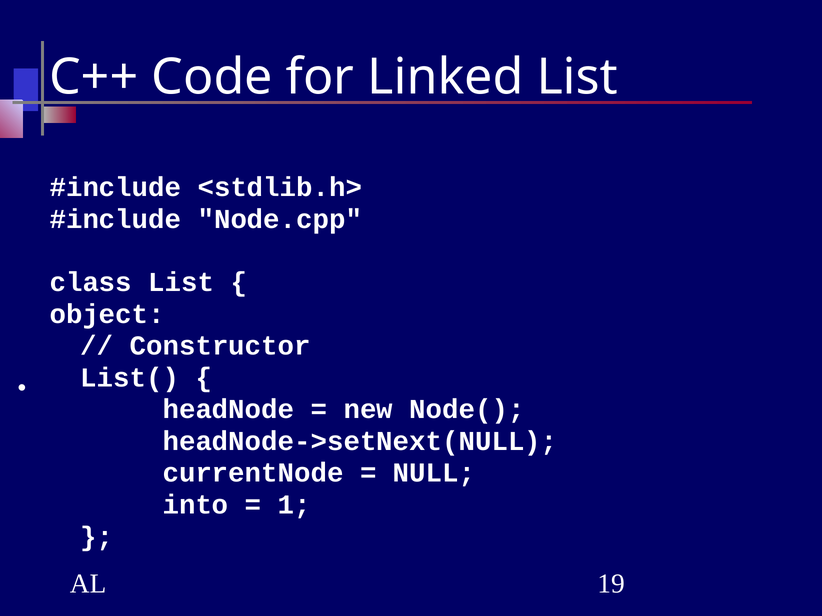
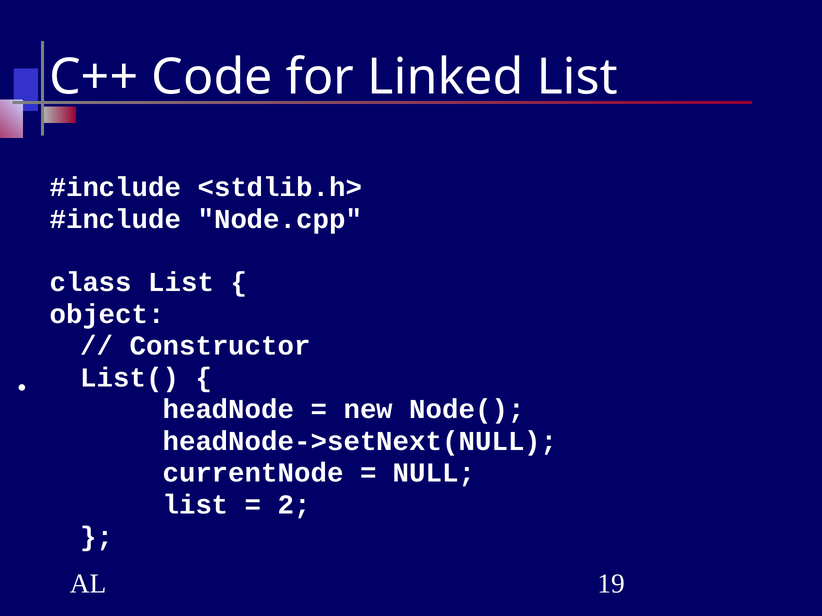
into: into -> list (196, 505)
1: 1 -> 2 (294, 505)
